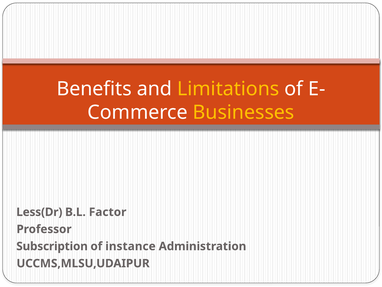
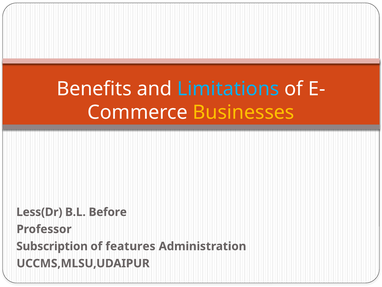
Limitations colour: yellow -> light blue (228, 89)
Factor: Factor -> Before (108, 212)
instance: instance -> features (130, 246)
